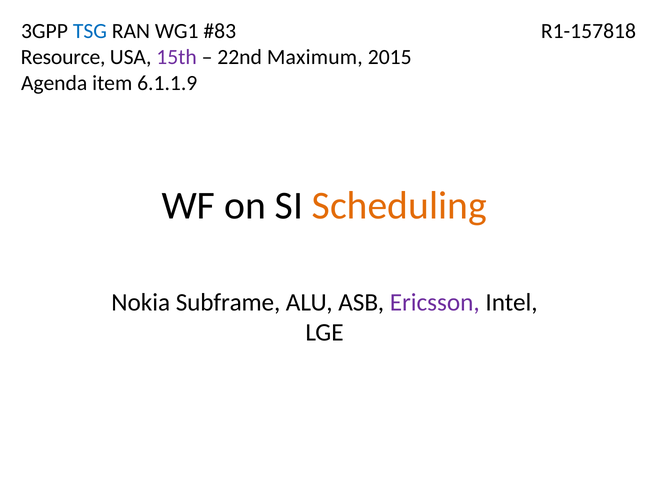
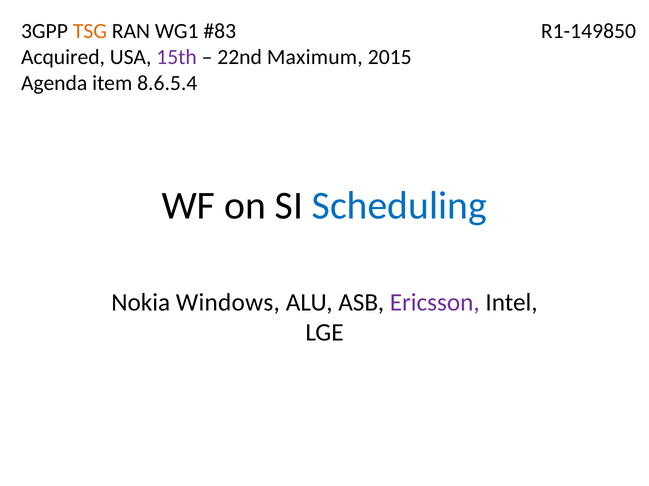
TSG colour: blue -> orange (90, 31)
R1-157818: R1-157818 -> R1-149850 (588, 31)
Resource: Resource -> Acquired (63, 57)
6.1.1.9: 6.1.1.9 -> 8.6.5.4 (167, 83)
Scheduling colour: orange -> blue (399, 206)
Subframe: Subframe -> Windows (228, 303)
